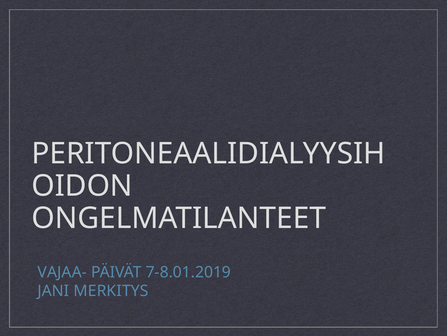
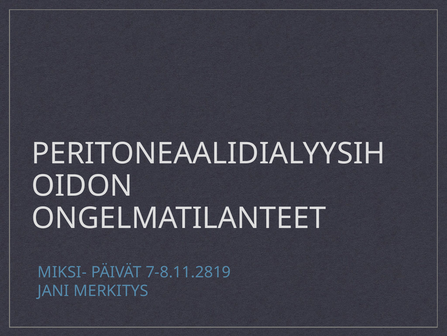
VAJAA-: VAJAA- -> MIKSI- (62, 272)
7-8.01.2019: 7-8.01.2019 -> 7-8.11.2819 (188, 272)
